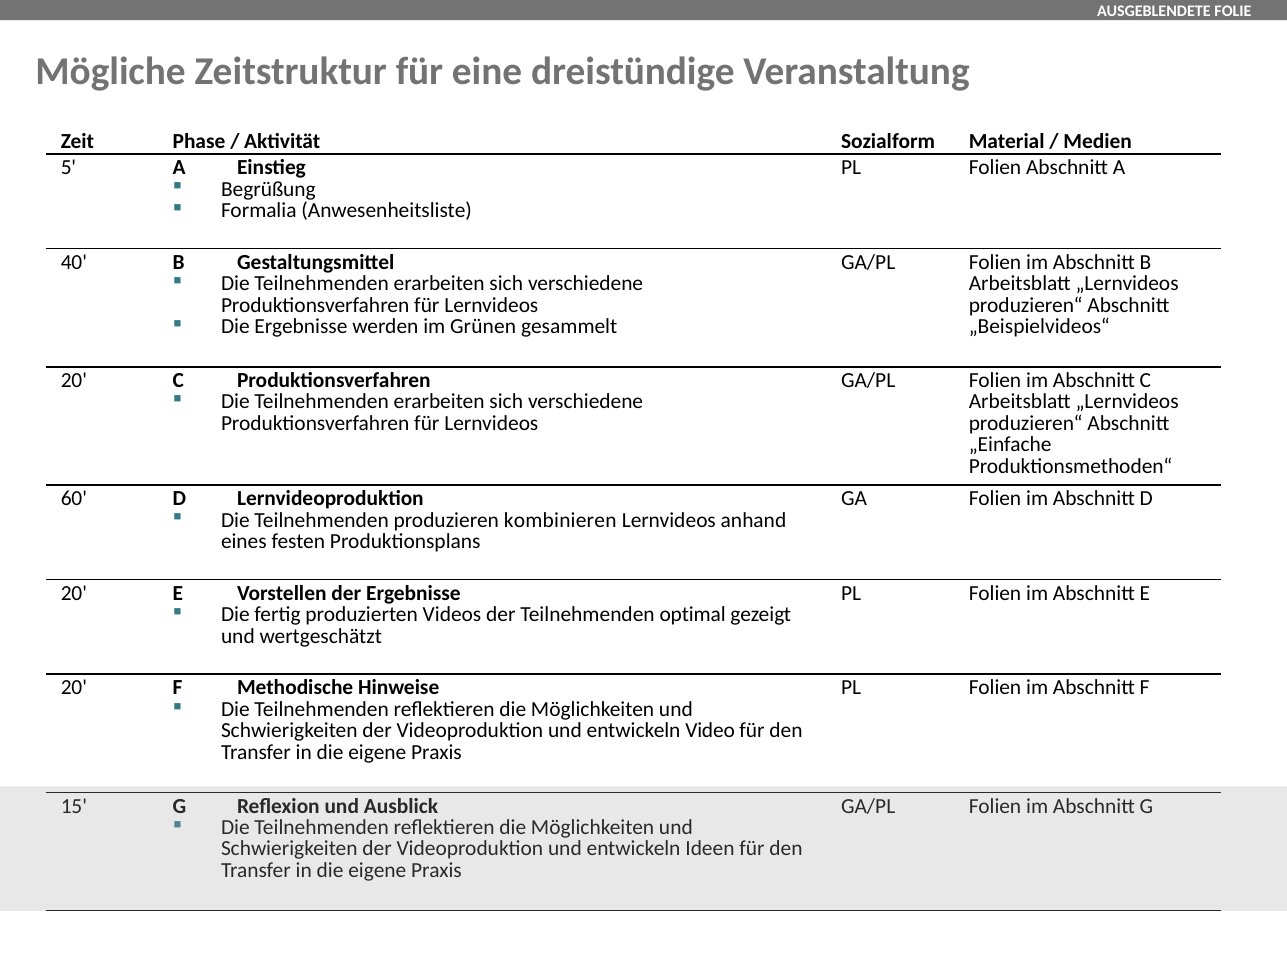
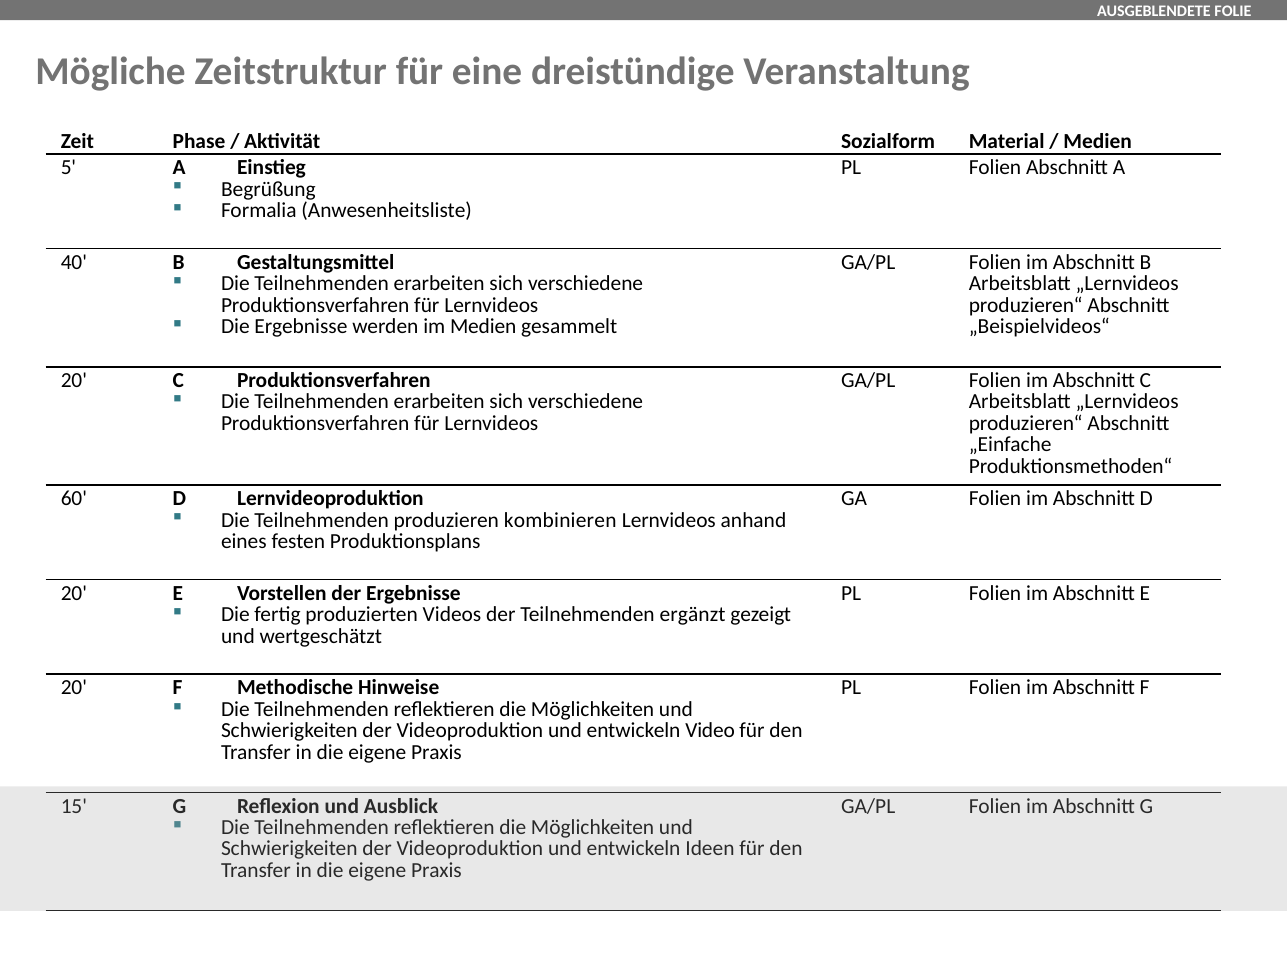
im Grünen: Grünen -> Medien (483, 327)
optimal: optimal -> ergänzt (693, 615)
